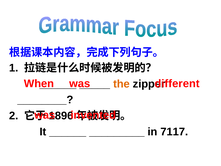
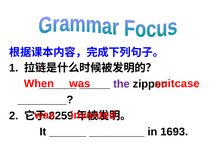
different: different -> suitcase (177, 84)
the colour: orange -> purple (121, 84)
1896: 1896 -> 8259 (61, 116)
7117: 7117 -> 1693 (174, 132)
